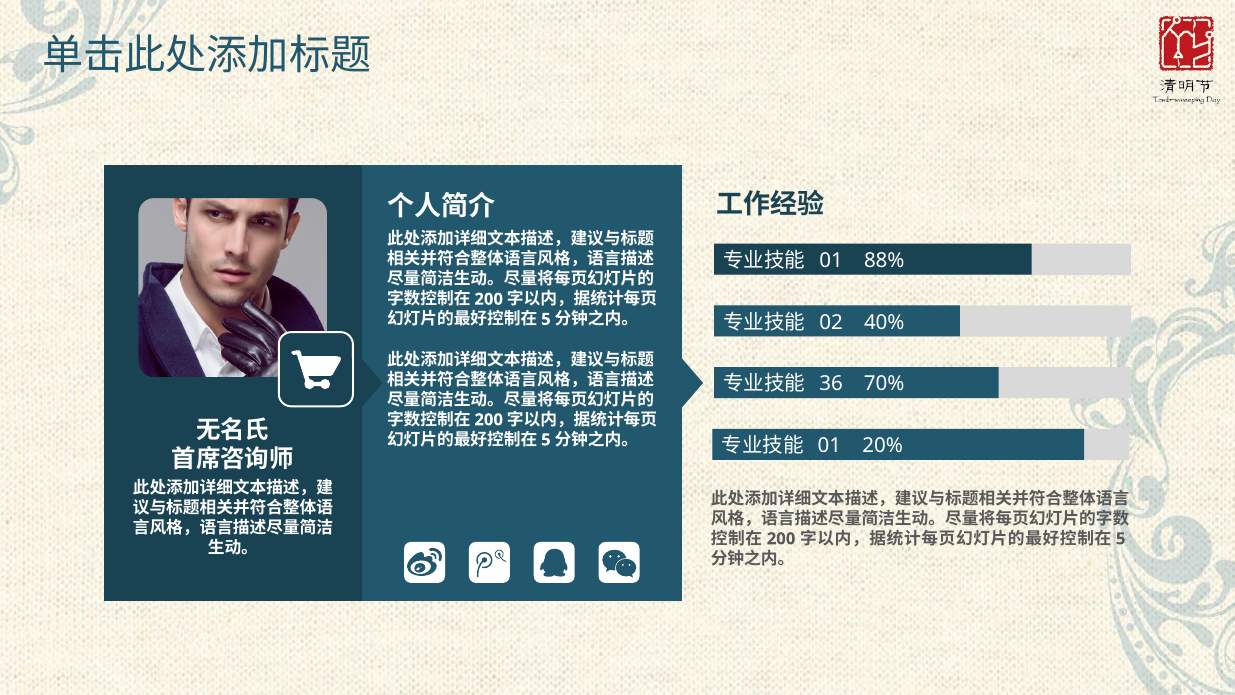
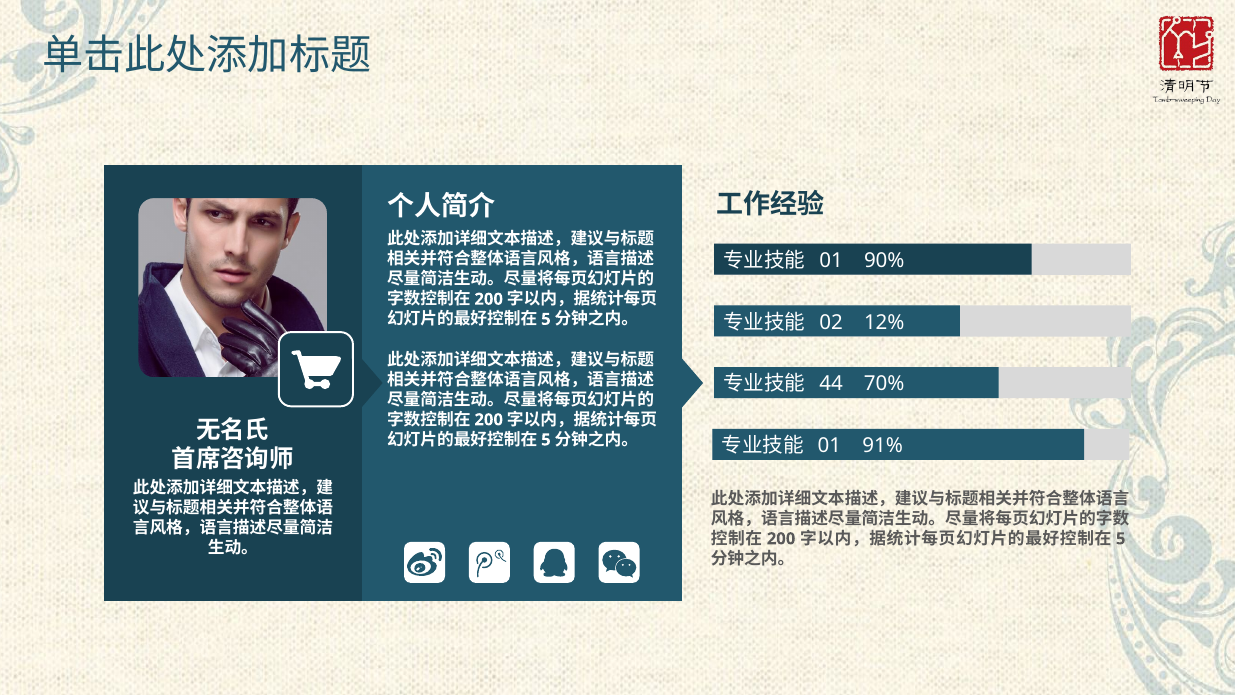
88%: 88% -> 90% (884, 261)
40%: 40% -> 12% (884, 322)
36: 36 -> 44 (831, 384)
20%: 20% -> 91% (883, 446)
